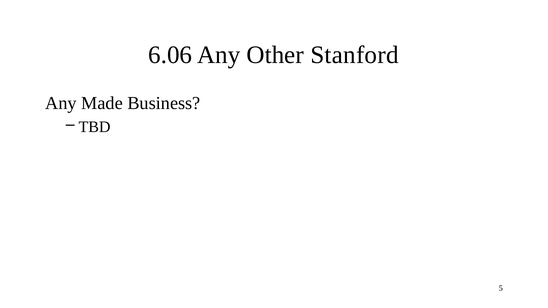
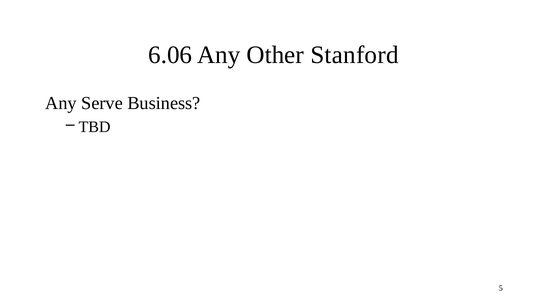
Made: Made -> Serve (102, 103)
